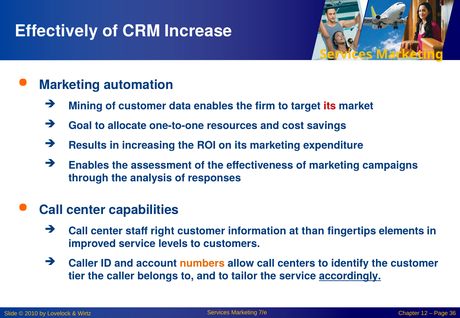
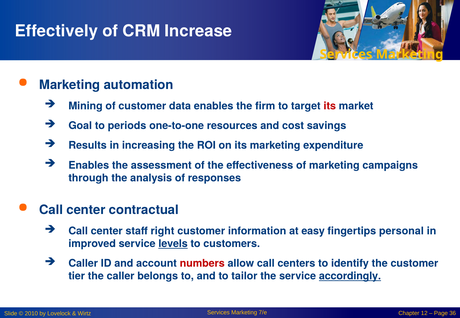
allocate: allocate -> periods (127, 126)
capabilities: capabilities -> contractual (144, 210)
than: than -> easy (313, 231)
elements: elements -> personal (401, 231)
levels underline: none -> present (173, 244)
numbers colour: orange -> red (202, 264)
